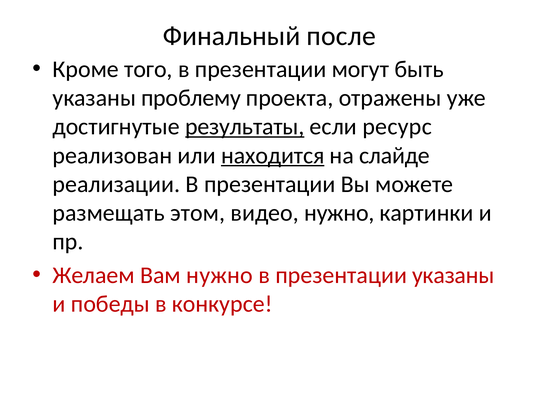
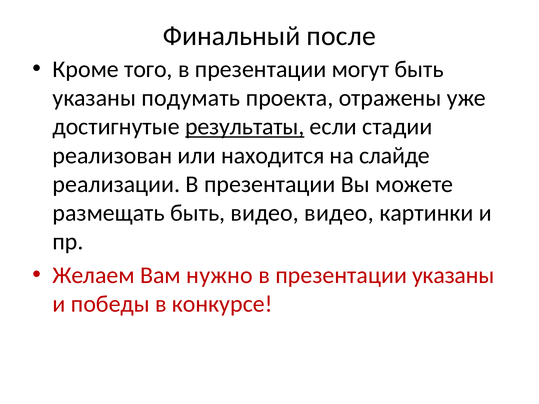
проблему: проблему -> подумать (191, 98)
ресурс: ресурс -> стадии (397, 127)
находится underline: present -> none (273, 156)
размещать этом: этом -> быть (198, 213)
видео нужно: нужно -> видео (339, 213)
